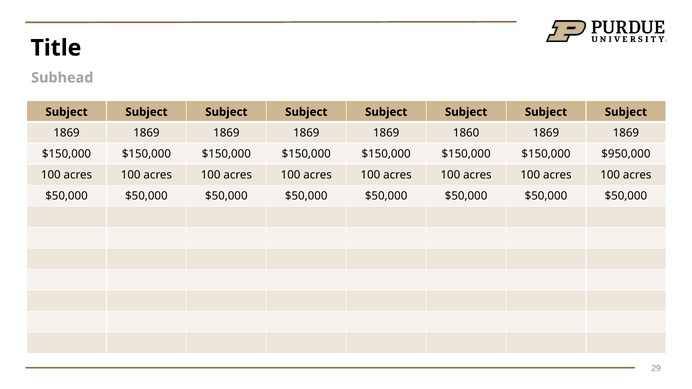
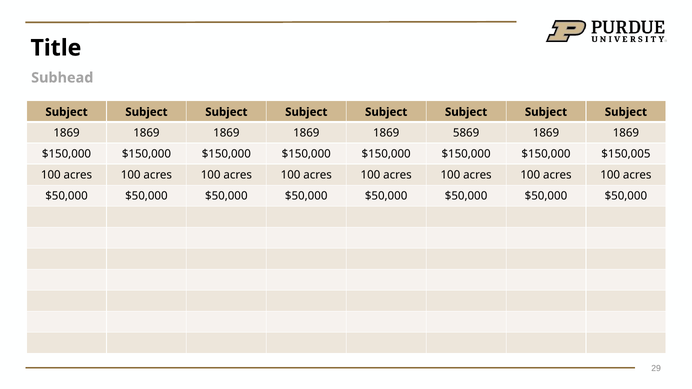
1860: 1860 -> 5869 (466, 133)
$950,000: $950,000 -> $150,005 (626, 154)
